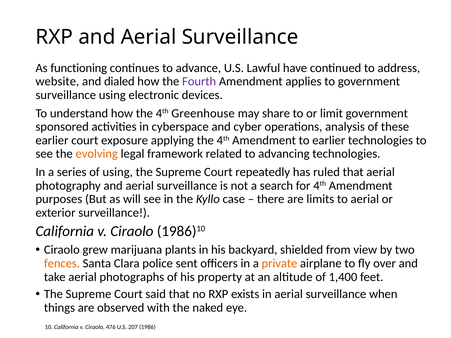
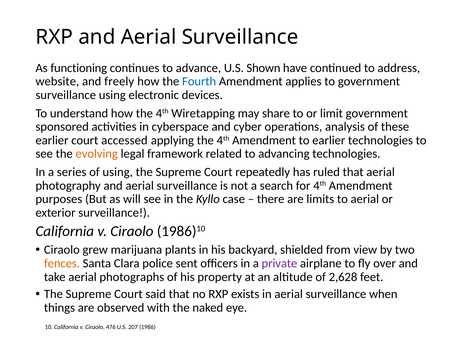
Lawful: Lawful -> Shown (263, 68)
dialed: dialed -> freely (119, 82)
Fourth colour: purple -> blue (199, 82)
Greenhouse: Greenhouse -> Wiretapping (203, 113)
exposure: exposure -> accessed (124, 140)
private colour: orange -> purple (279, 264)
1,400: 1,400 -> 2,628 (343, 277)
